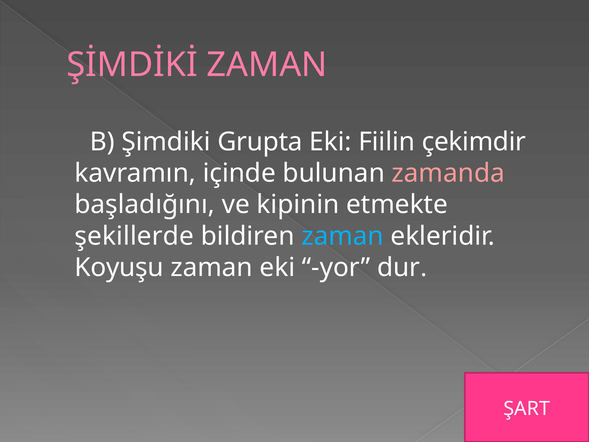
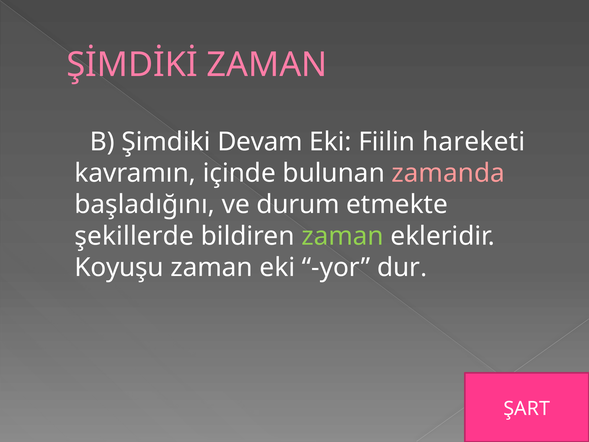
Grupta: Grupta -> Devam (260, 142)
çekimdir: çekimdir -> hareketi (474, 142)
kipinin: kipinin -> durum (298, 205)
zaman colour: light blue -> light green (343, 236)
